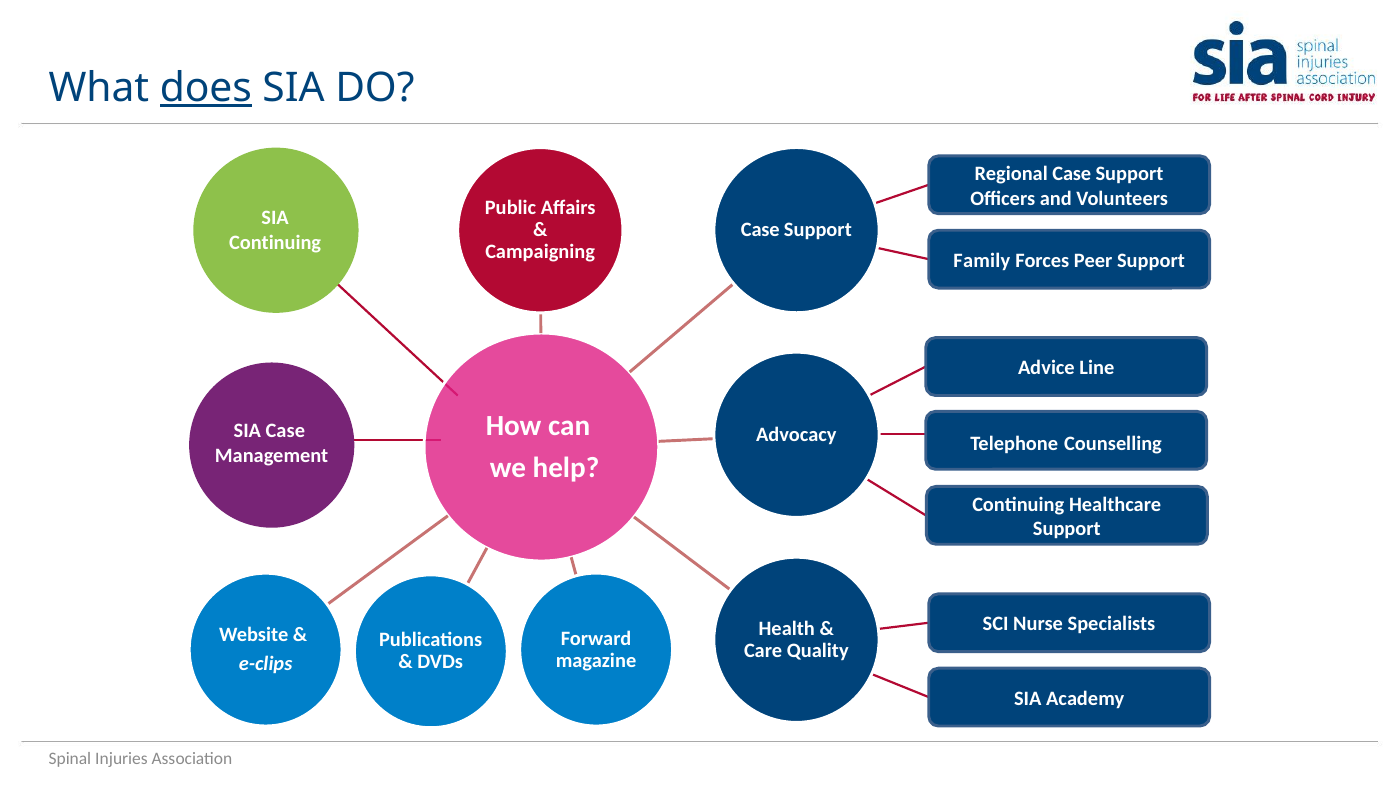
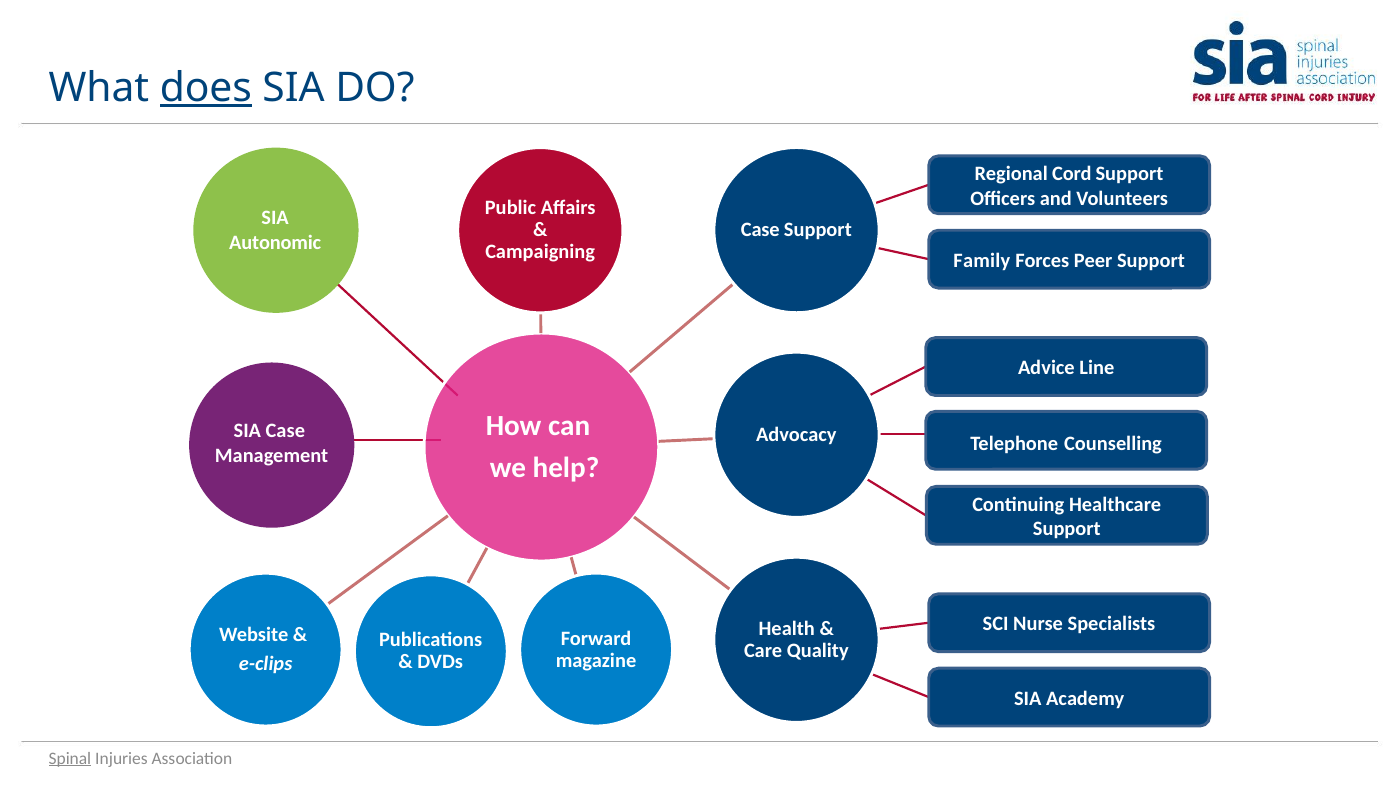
Regional Case: Case -> Cord (1072, 174)
Continuing: Continuing -> Autonomic (275, 242)
Spinal underline: none -> present (70, 758)
